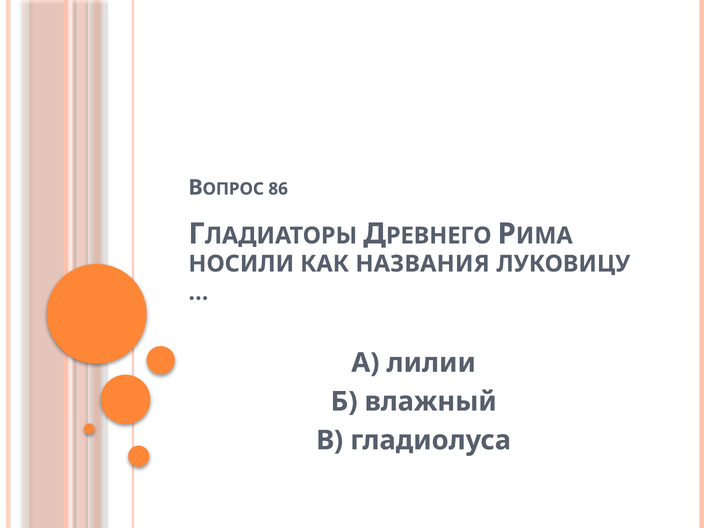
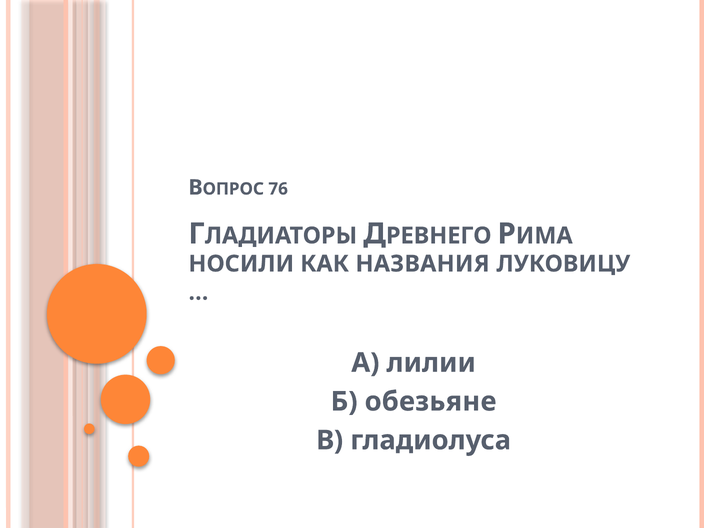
86: 86 -> 76 (278, 189)
влажный: влажный -> обезьяне (431, 402)
